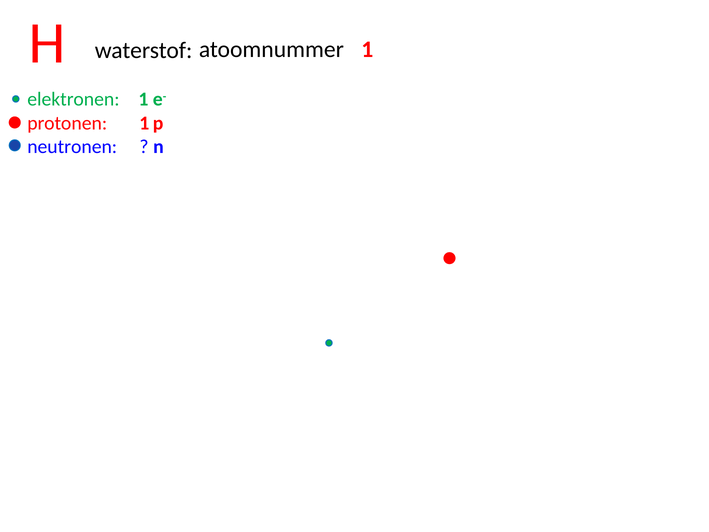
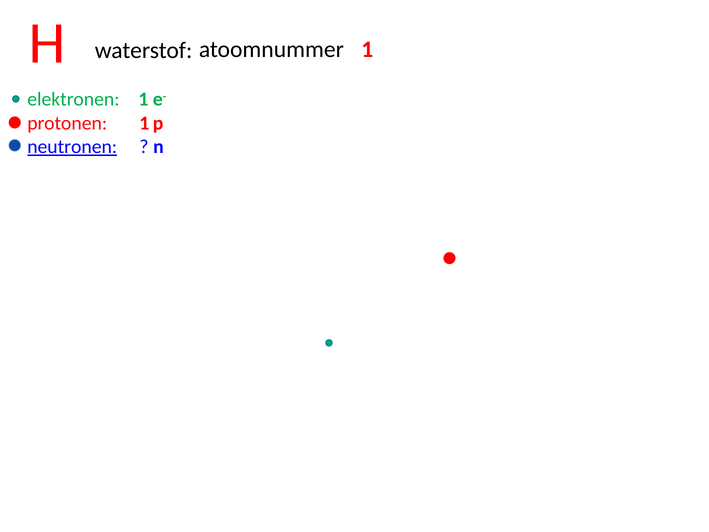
neutronen underline: none -> present (72, 147)
